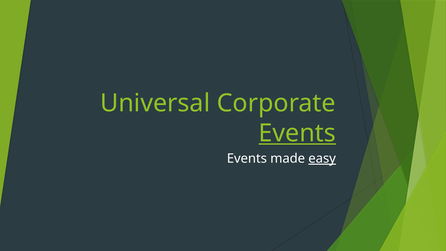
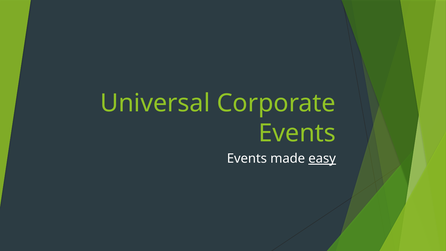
Events underline: present -> none (297, 133)
